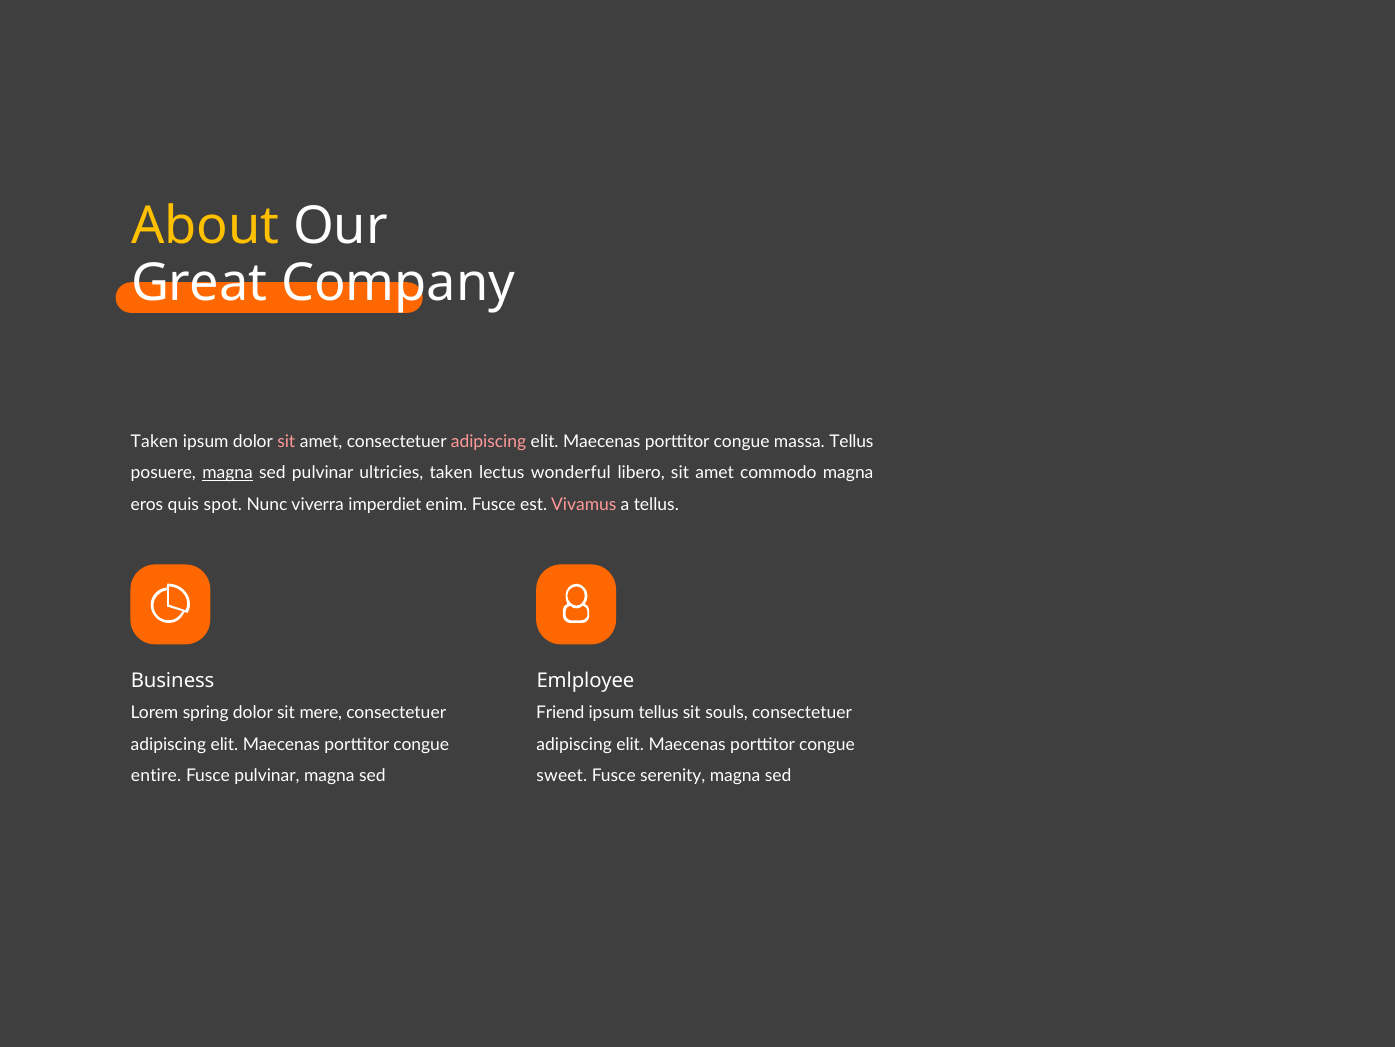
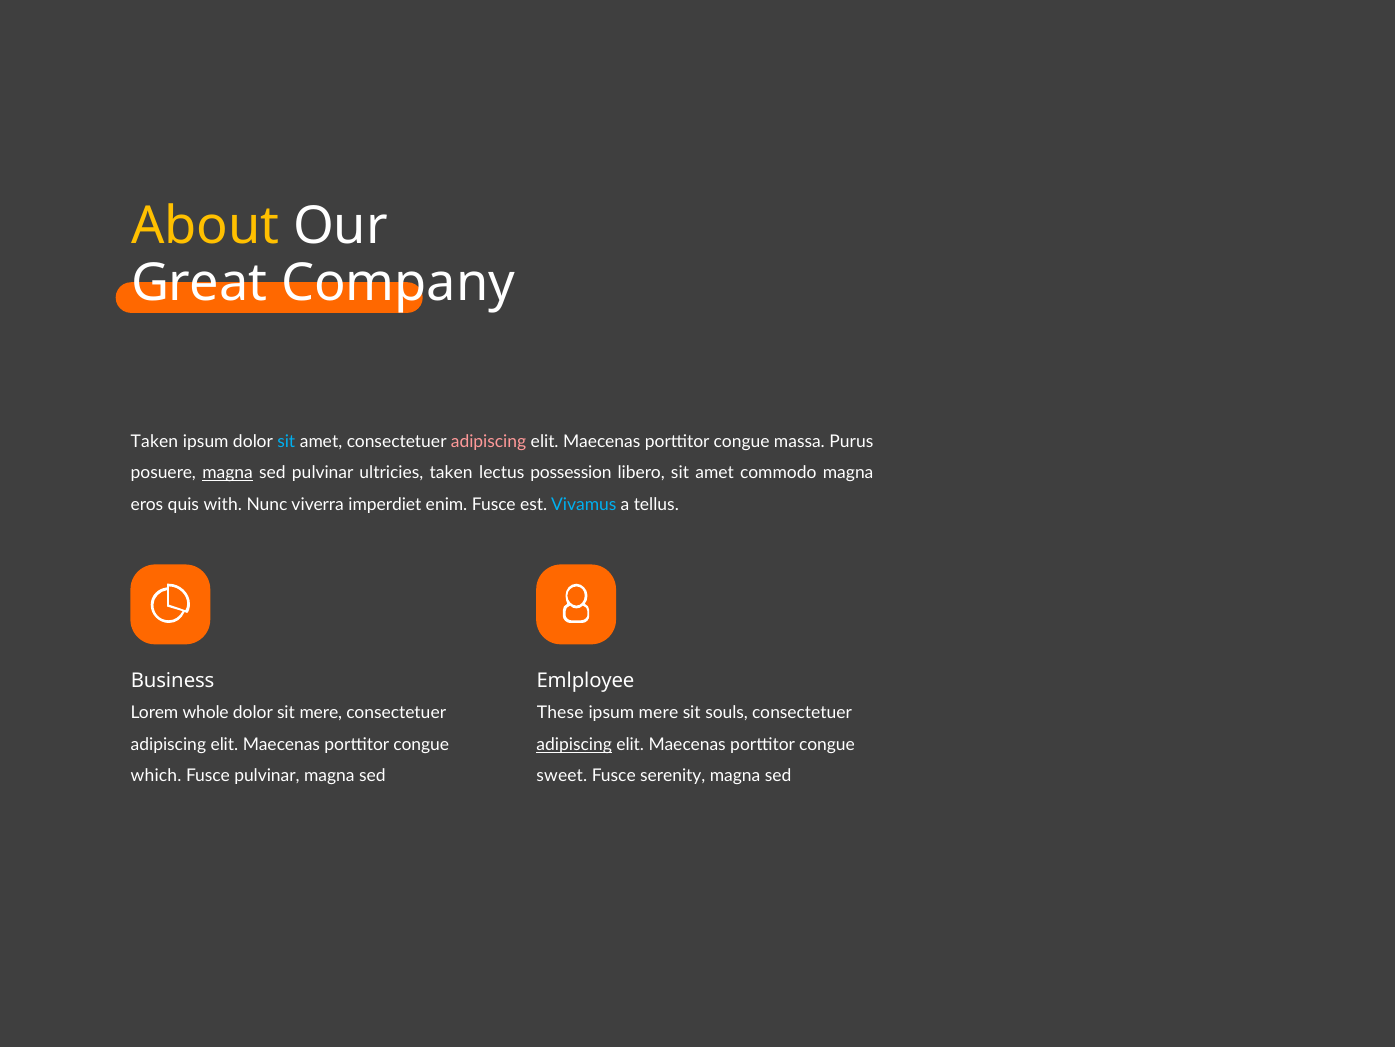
sit colour: pink -> light blue (286, 441)
massa Tellus: Tellus -> Purus (851, 441)
wonderful: wonderful -> possession (571, 472)
spot: spot -> with (223, 504)
Vivamus colour: pink -> light blue (584, 504)
spring: spring -> whole (206, 713)
Friend: Friend -> These (560, 713)
ipsum tellus: tellus -> mere (659, 713)
adipiscing underline: none -> present (574, 744)
entire: entire -> which (156, 776)
